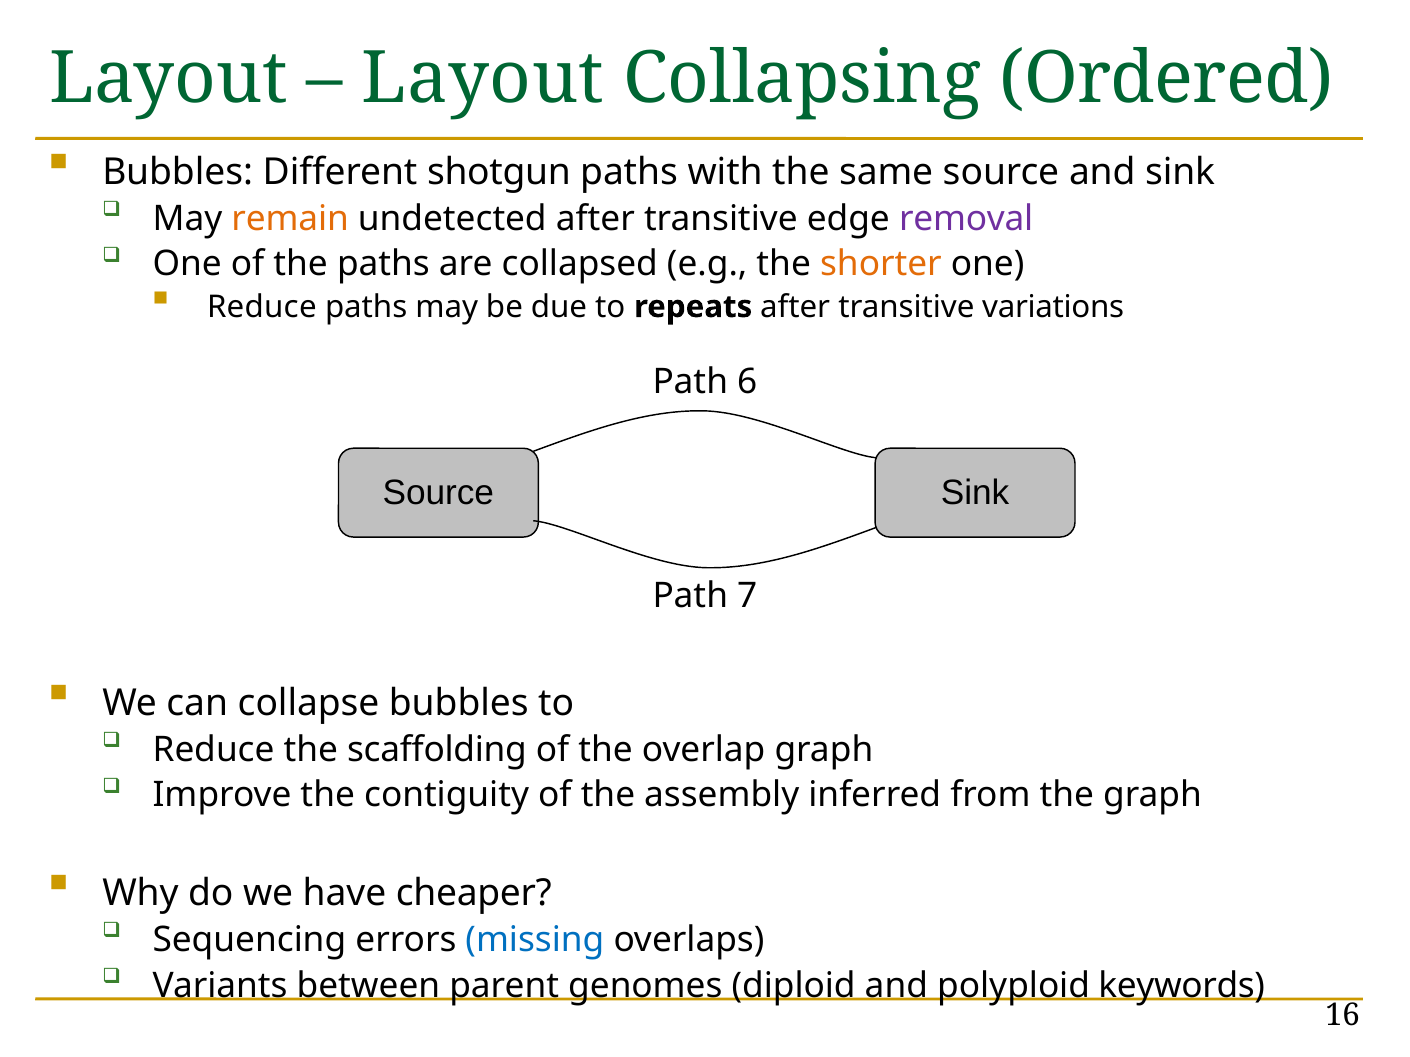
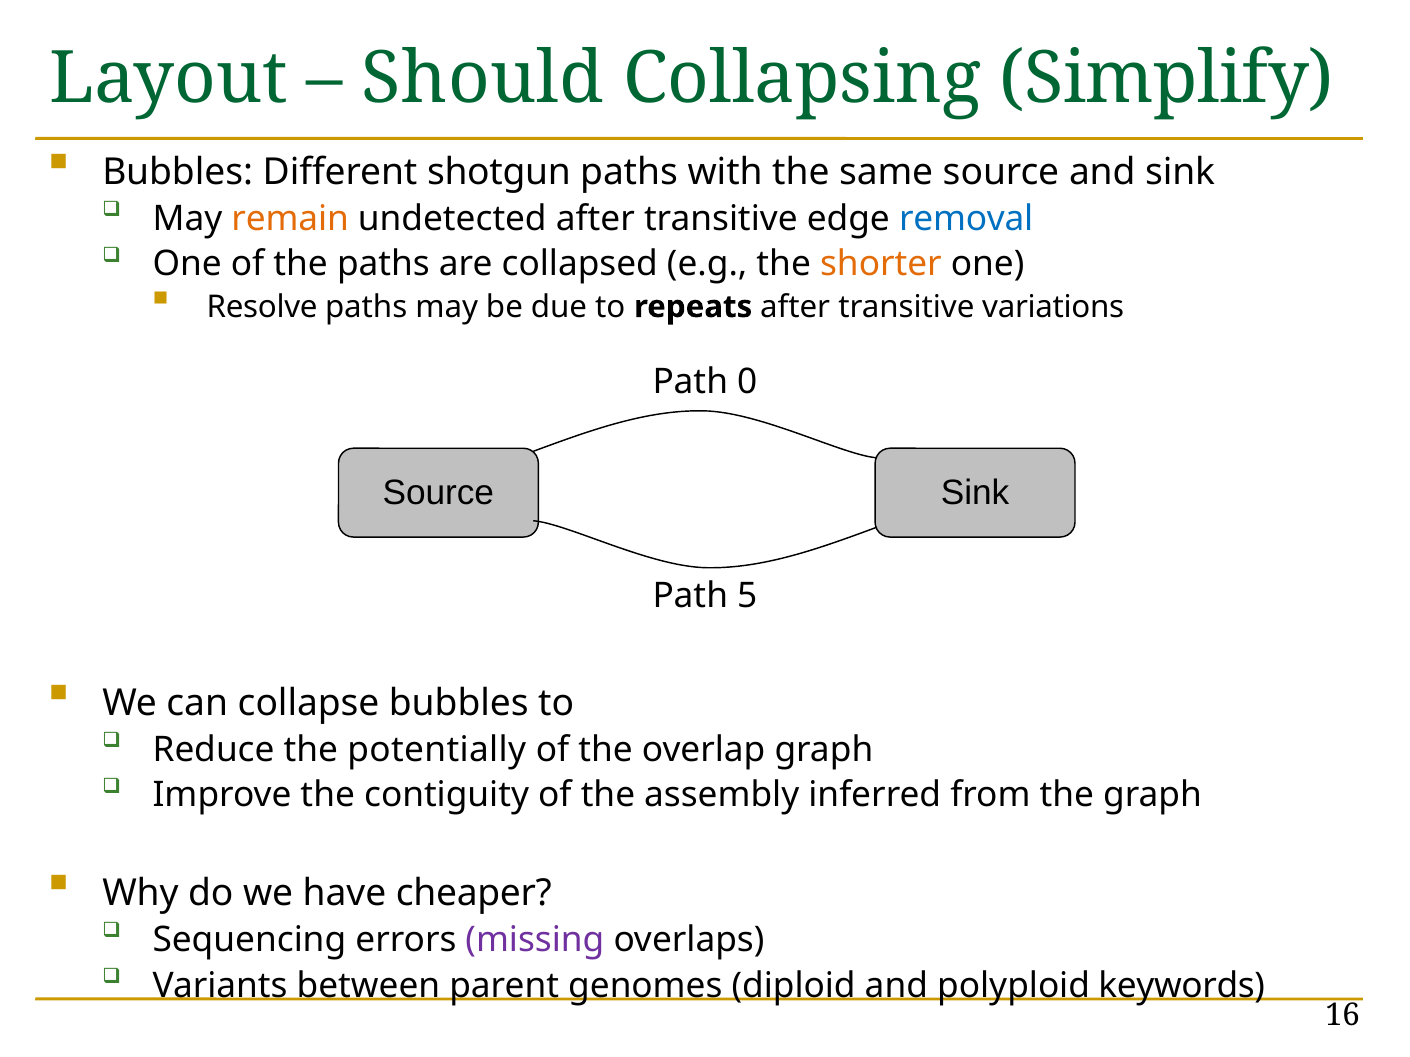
Layout: Layout -> Should (483, 79)
Ordered: Ordered -> Simplify (1167, 79)
removal colour: purple -> blue (966, 219)
Reduce: Reduce -> Resolve (262, 307)
6: 6 -> 0 (747, 382)
7: 7 -> 5 (747, 596)
scaffolding: scaffolding -> potentially (437, 750)
missing colour: blue -> purple (535, 940)
